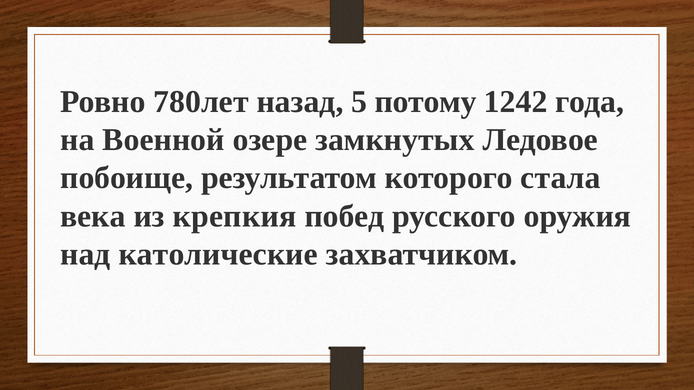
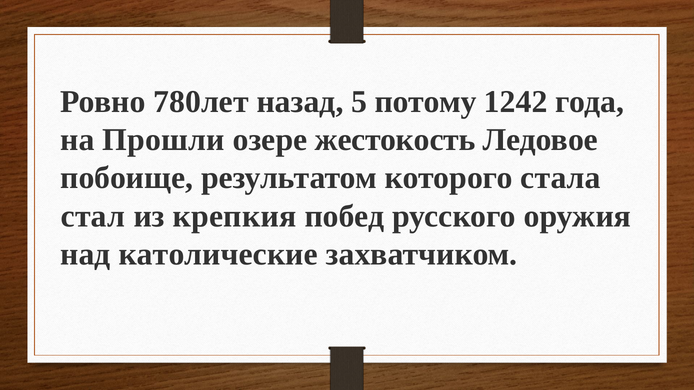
Военной: Военной -> Прошли (164, 140)
замкнутых: замкнутых -> жестокость (395, 140)
века: века -> стал (93, 216)
